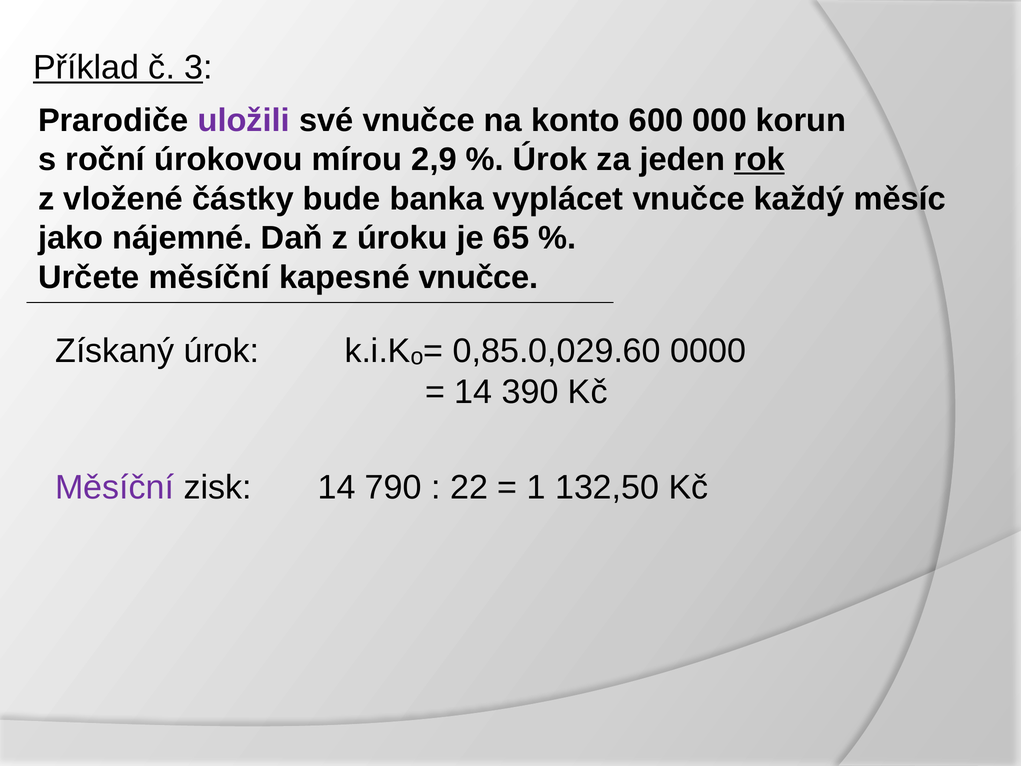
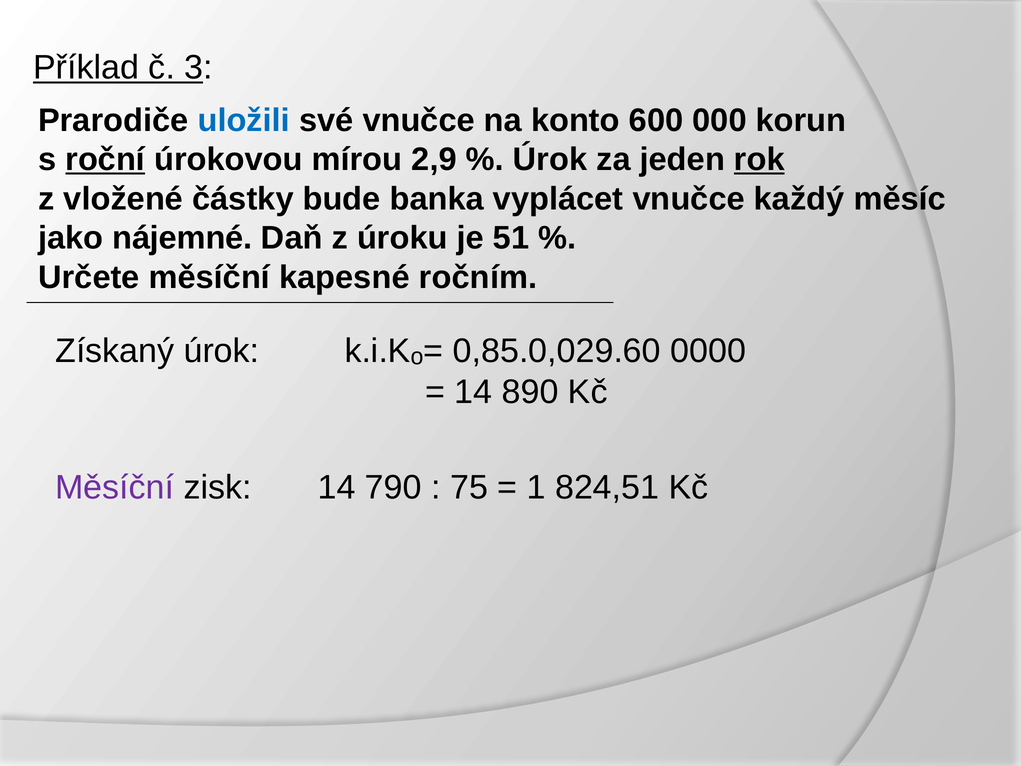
uložili colour: purple -> blue (244, 120)
roční underline: none -> present (105, 160)
65: 65 -> 51 (511, 238)
kapesné vnučce: vnučce -> ročním (478, 277)
390: 390 -> 890 (530, 392)
22: 22 -> 75 (469, 488)
132,50: 132,50 -> 824,51 (607, 488)
